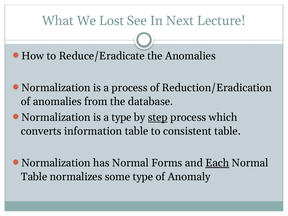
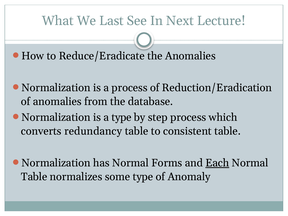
Lost: Lost -> Last (112, 21)
step underline: present -> none (158, 117)
information: information -> redundancy (93, 131)
